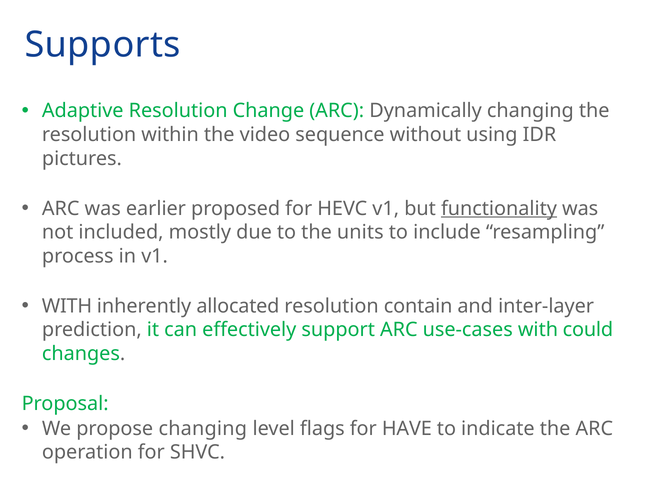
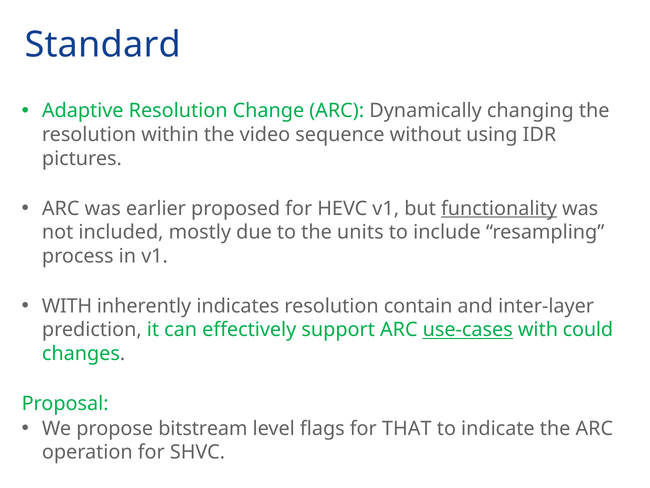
Supports: Supports -> Standard (103, 45)
allocated: allocated -> indicates (238, 306)
use-cases underline: none -> present (468, 330)
propose changing: changing -> bitstream (203, 428)
HAVE: HAVE -> THAT (407, 428)
